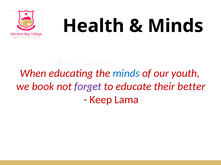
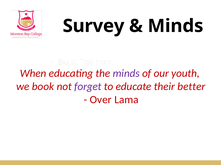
Health: Health -> Survey (94, 26)
minds colour: blue -> purple (126, 74)
Keep: Keep -> Over (101, 100)
